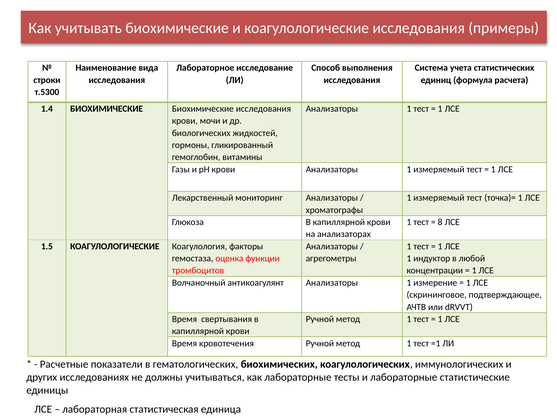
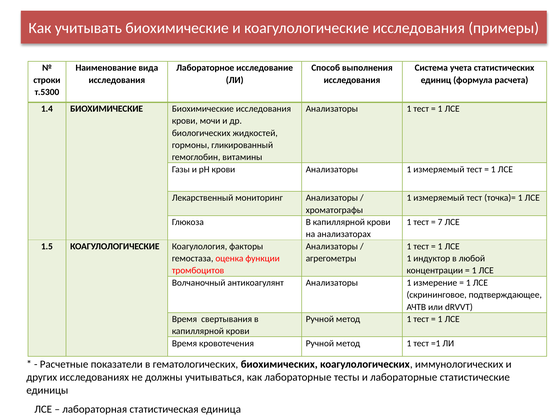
8: 8 -> 7 (440, 222)
